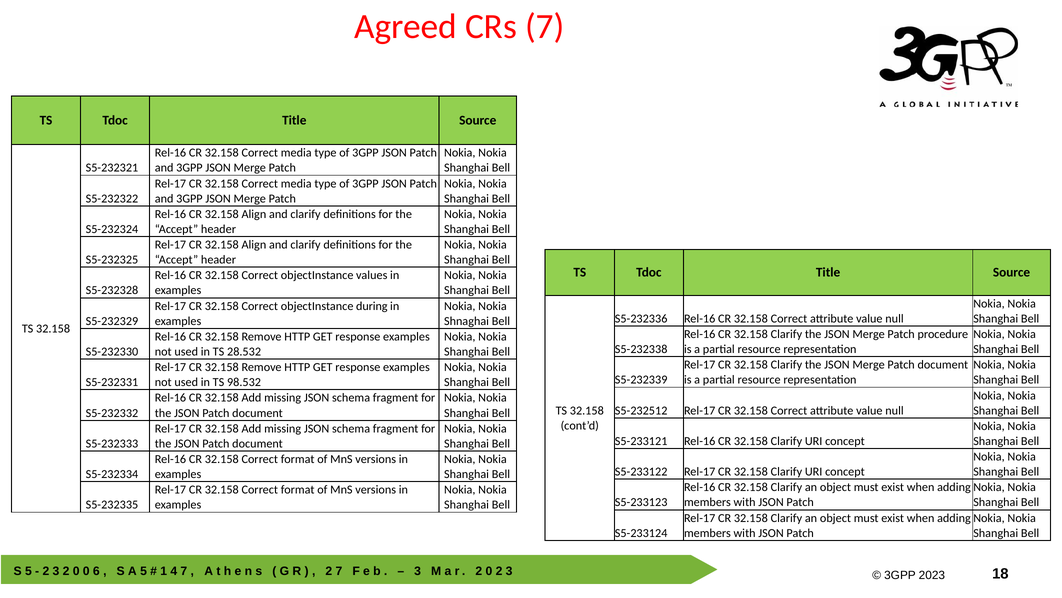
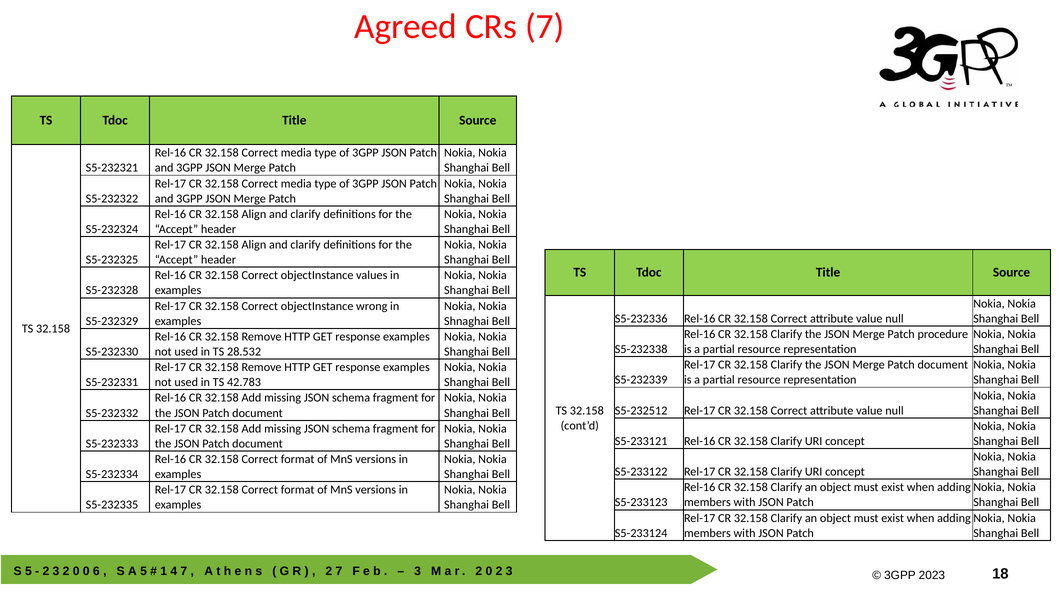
during: during -> wrong (372, 306)
98.532: 98.532 -> 42.783 (244, 382)
